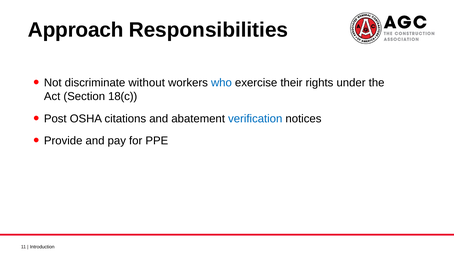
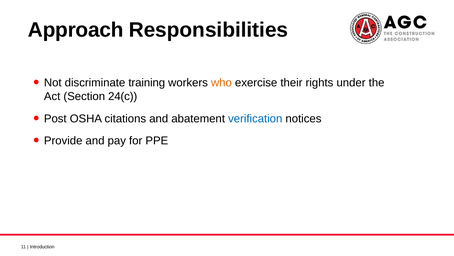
without: without -> training (147, 83)
who colour: blue -> orange (221, 83)
18(c: 18(c -> 24(c (123, 96)
